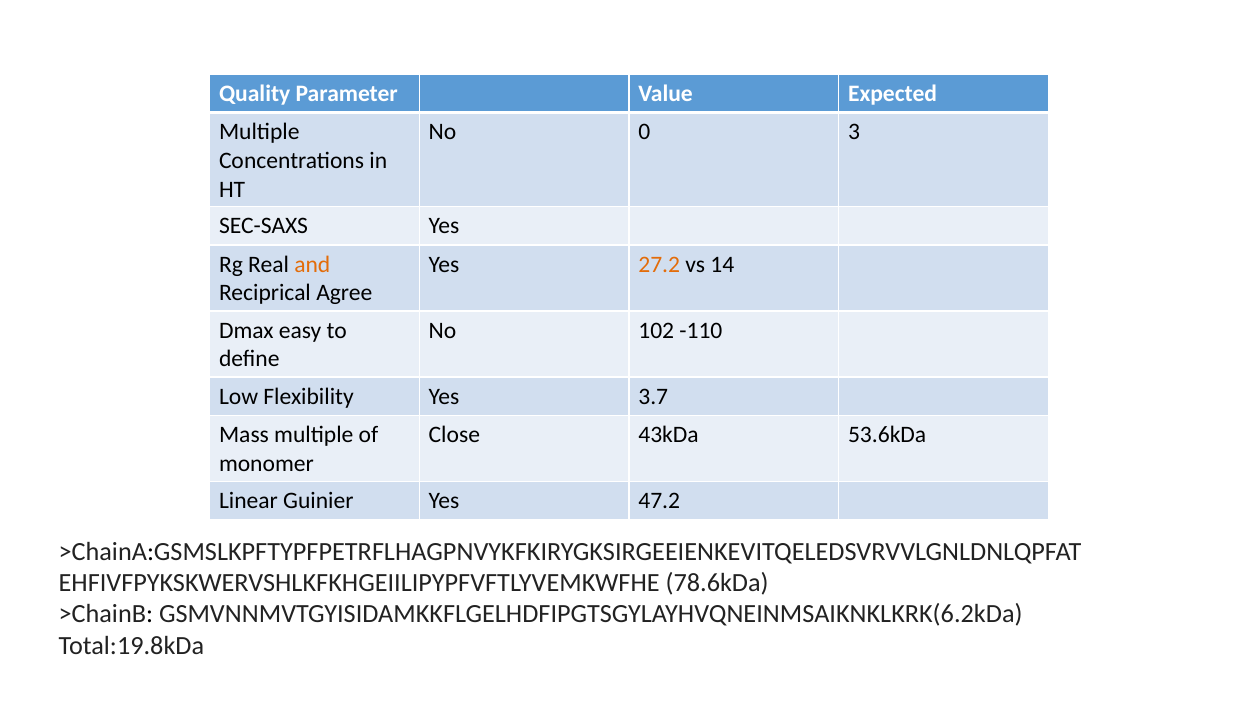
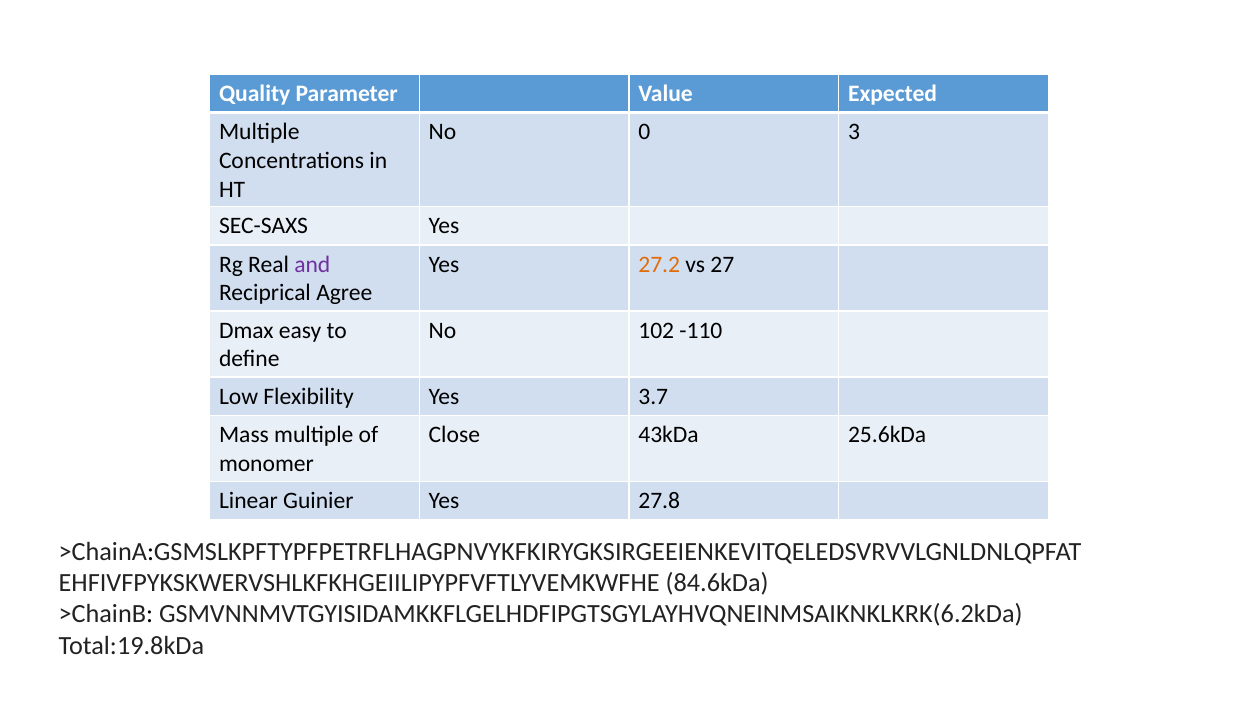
and colour: orange -> purple (312, 265)
14: 14 -> 27 (722, 265)
53.6kDa: 53.6kDa -> 25.6kDa (887, 435)
47.2: 47.2 -> 27.8 (659, 501)
78.6kDa: 78.6kDa -> 84.6kDa (717, 583)
